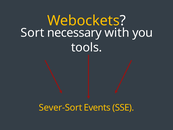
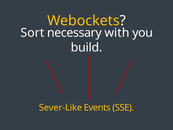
tools: tools -> build (87, 47)
Sever-Sort: Sever-Sort -> Sever-Like (61, 107)
